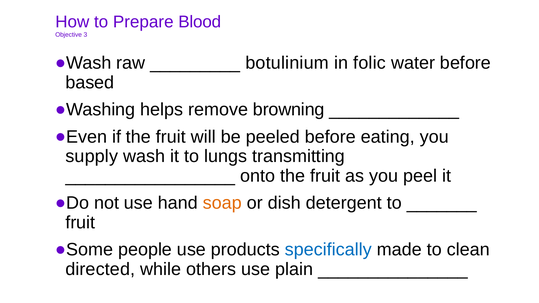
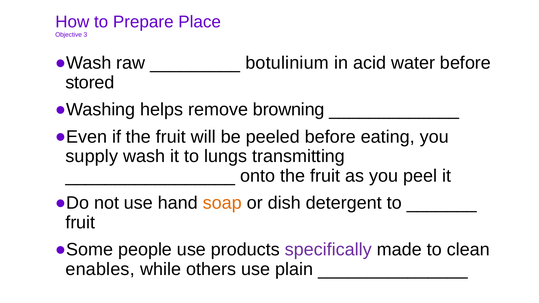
Blood: Blood -> Place (200, 22)
folic: folic -> acid (370, 63)
based: based -> stored (90, 83)
specifically colour: blue -> purple (328, 250)
directed: directed -> enables (100, 269)
